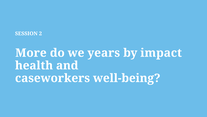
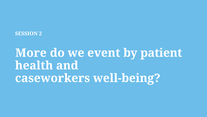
years: years -> event (104, 53)
impact: impact -> patient (161, 53)
